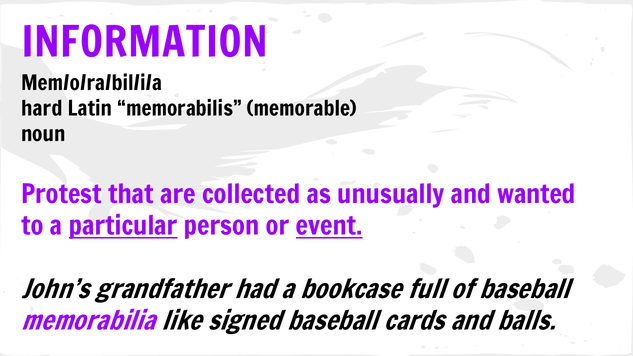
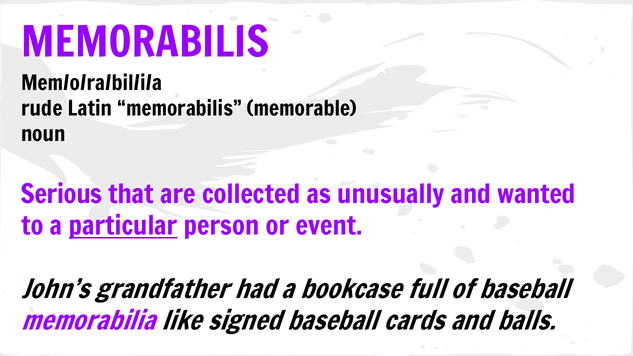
INFORMATION: INFORMATION -> MEMORABILIS (145, 43)
hard: hard -> rude (42, 109)
Protest: Protest -> Serious (62, 195)
event underline: present -> none (329, 226)
